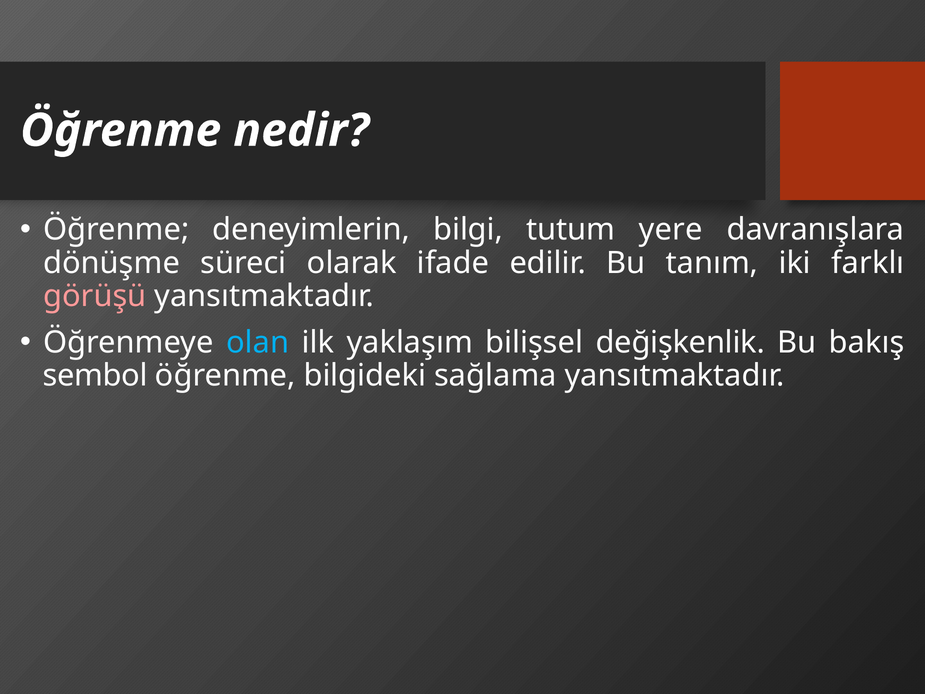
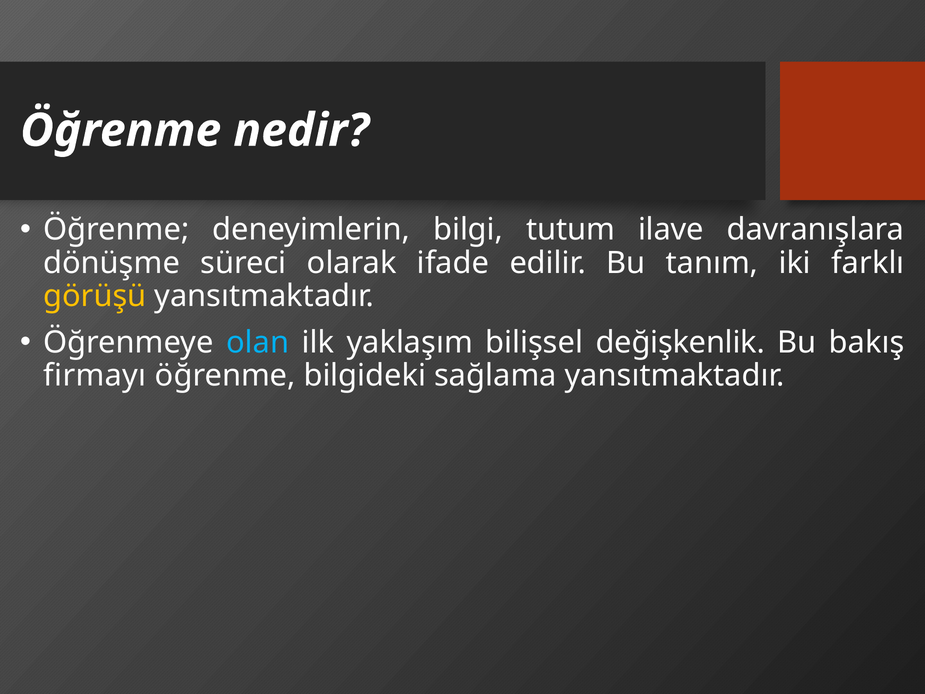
yere: yere -> ilave (671, 230)
görüşü colour: pink -> yellow (95, 296)
sembol: sembol -> firmayı (95, 376)
